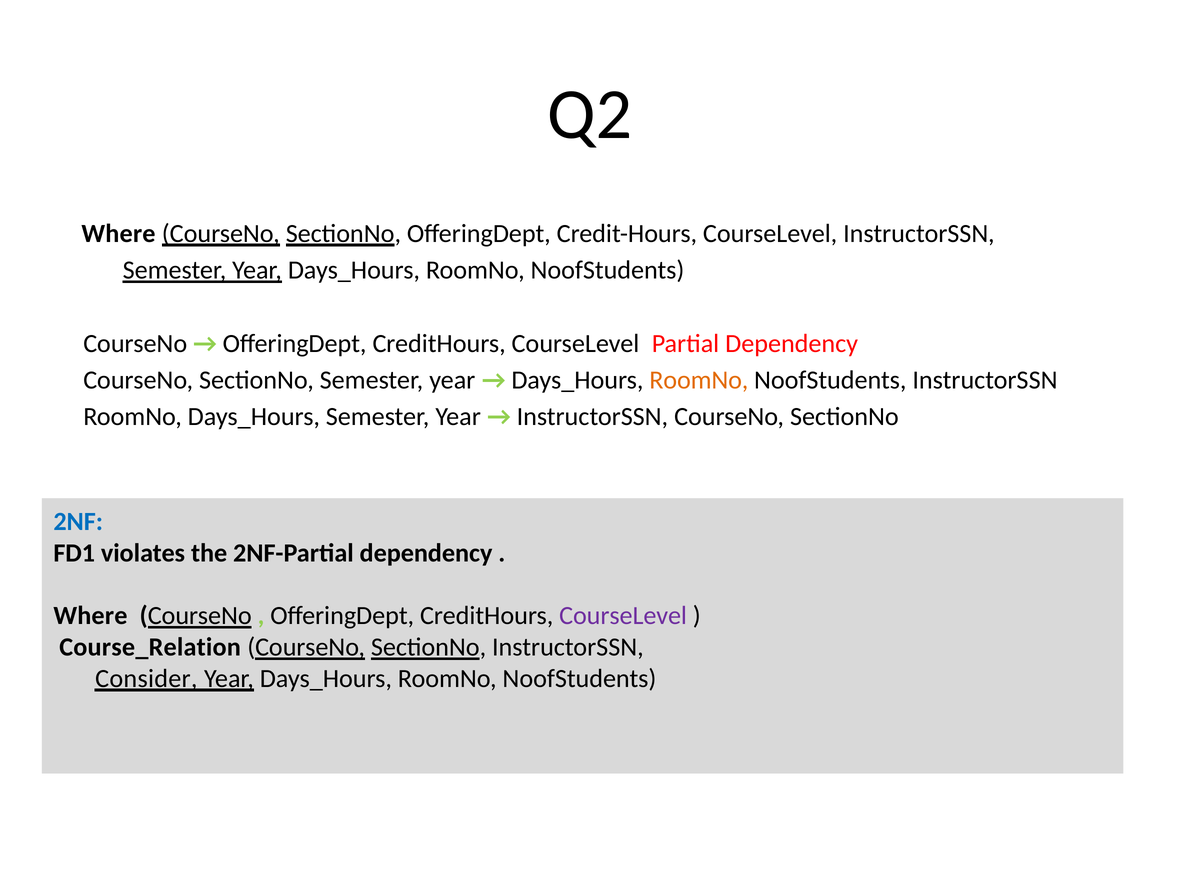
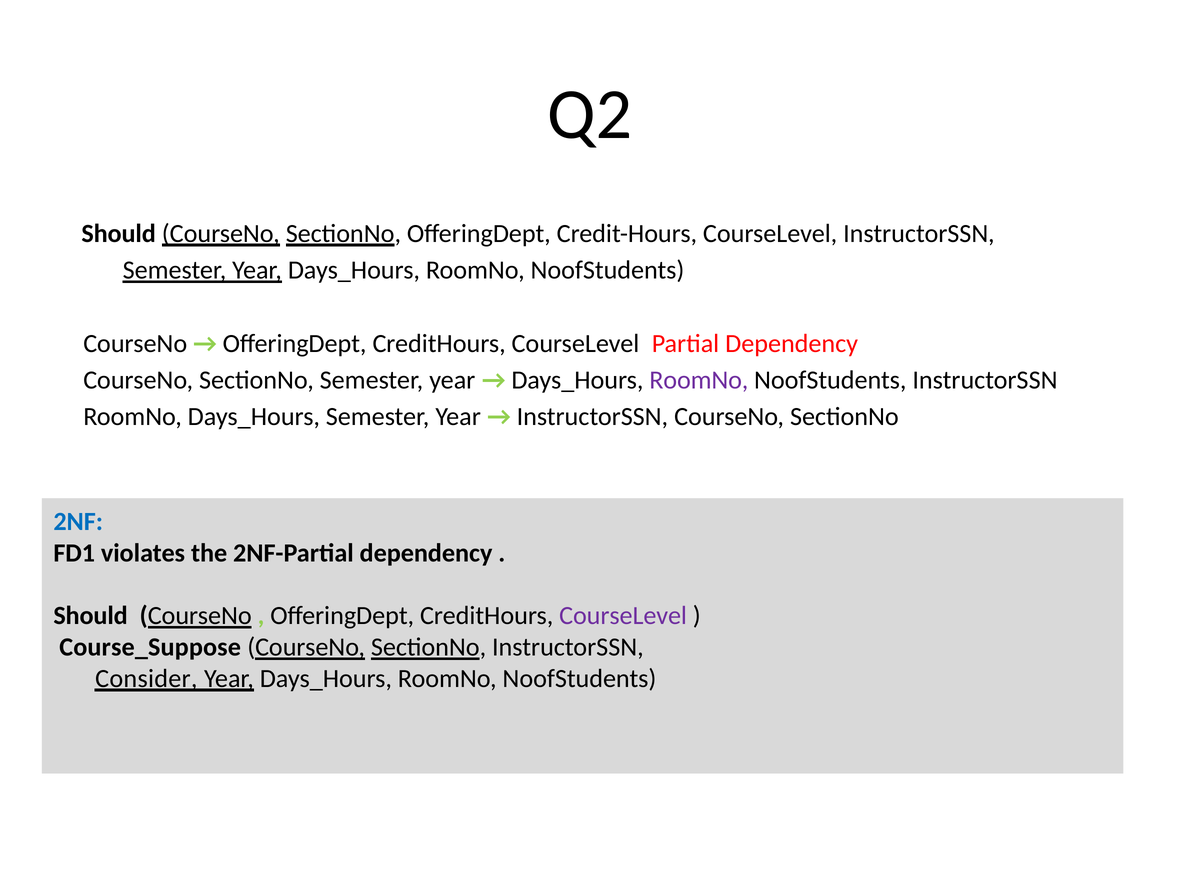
Where: Where -> Should (119, 234)
RoomNo colour: orange -> purple (699, 380)
Where: Where -> Should (91, 616)
Course_Relation: Course_Relation -> Course_Suppose (150, 647)
